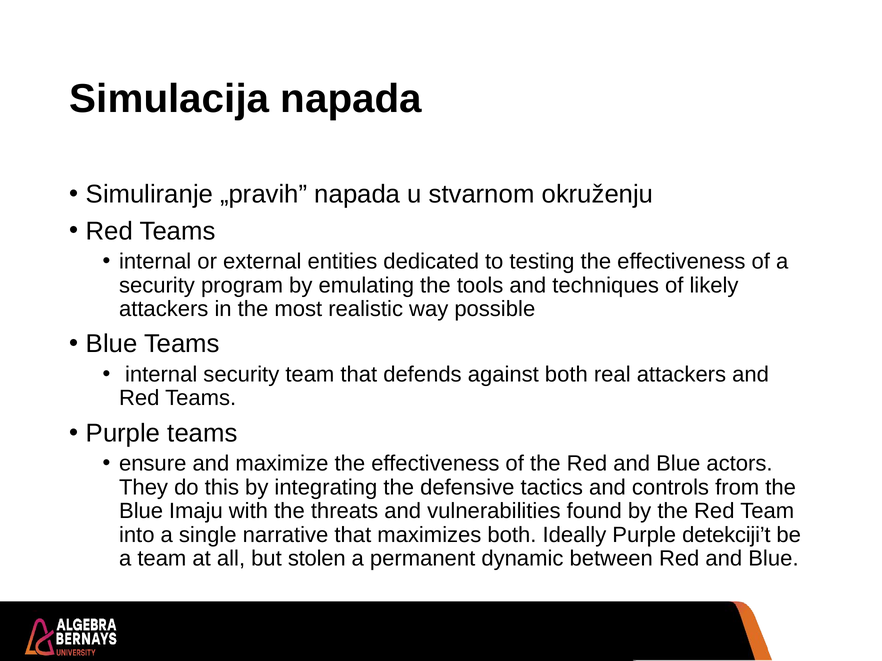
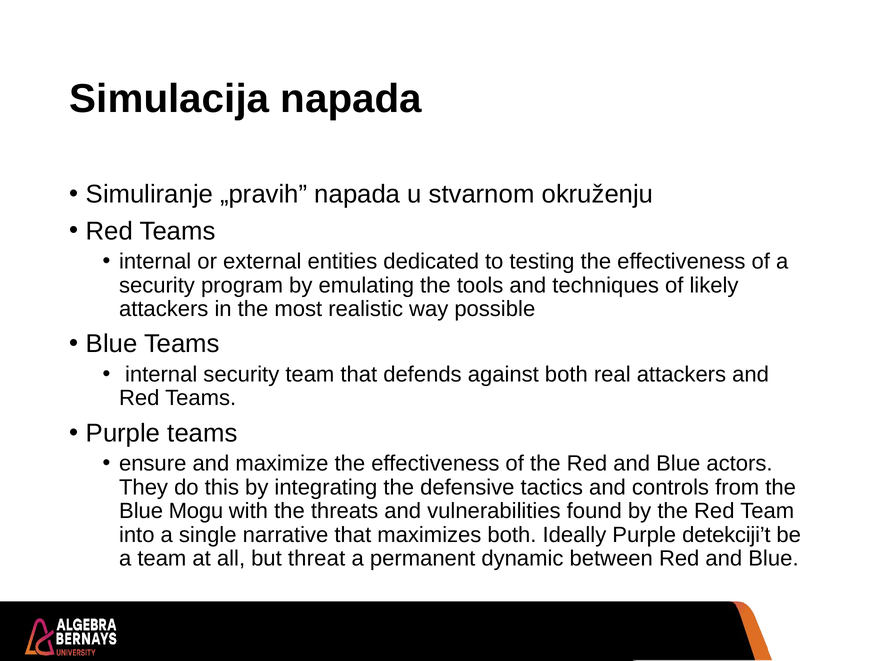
Imaju: Imaju -> Mogu (196, 512)
stolen: stolen -> threat (317, 559)
